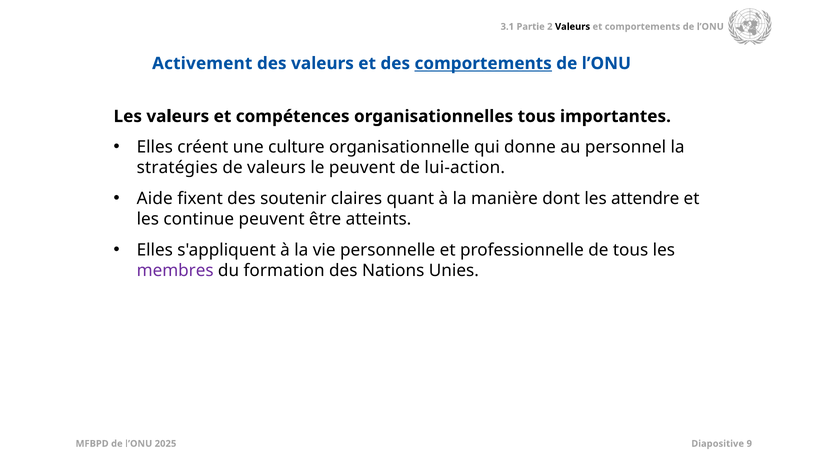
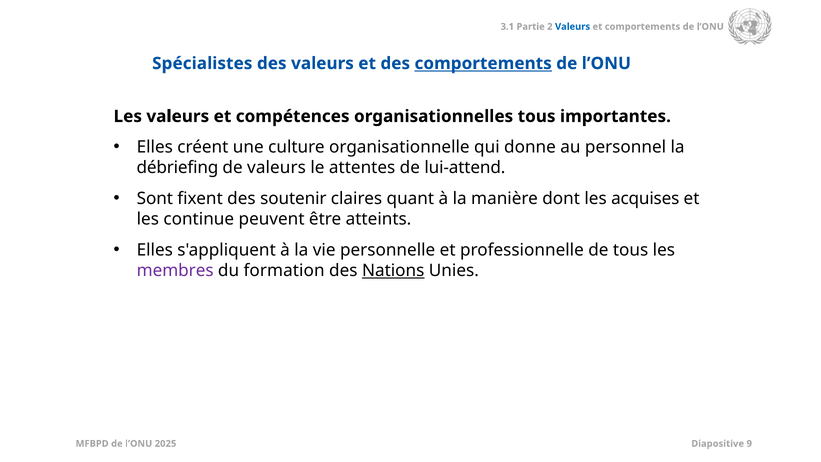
Valeurs colour: black -> blue (573, 27)
Activement: Activement -> Spécialistes (202, 63)
stratégies: stratégies -> débriefing (177, 168)
le peuvent: peuvent -> attentes (362, 168)
lui-action: lui-action -> lui-attend (465, 168)
Aide: Aide -> Sont (155, 198)
attendre: attendre -> acquises (645, 198)
Nations underline: none -> present (393, 270)
